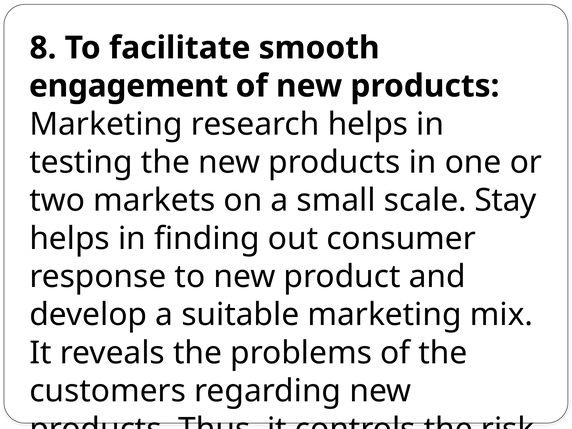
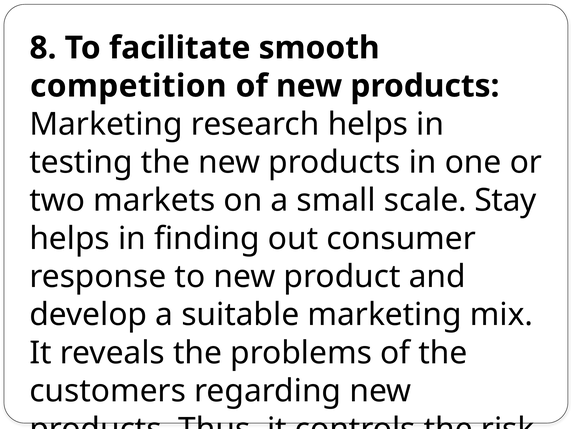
engagement: engagement -> competition (128, 86)
